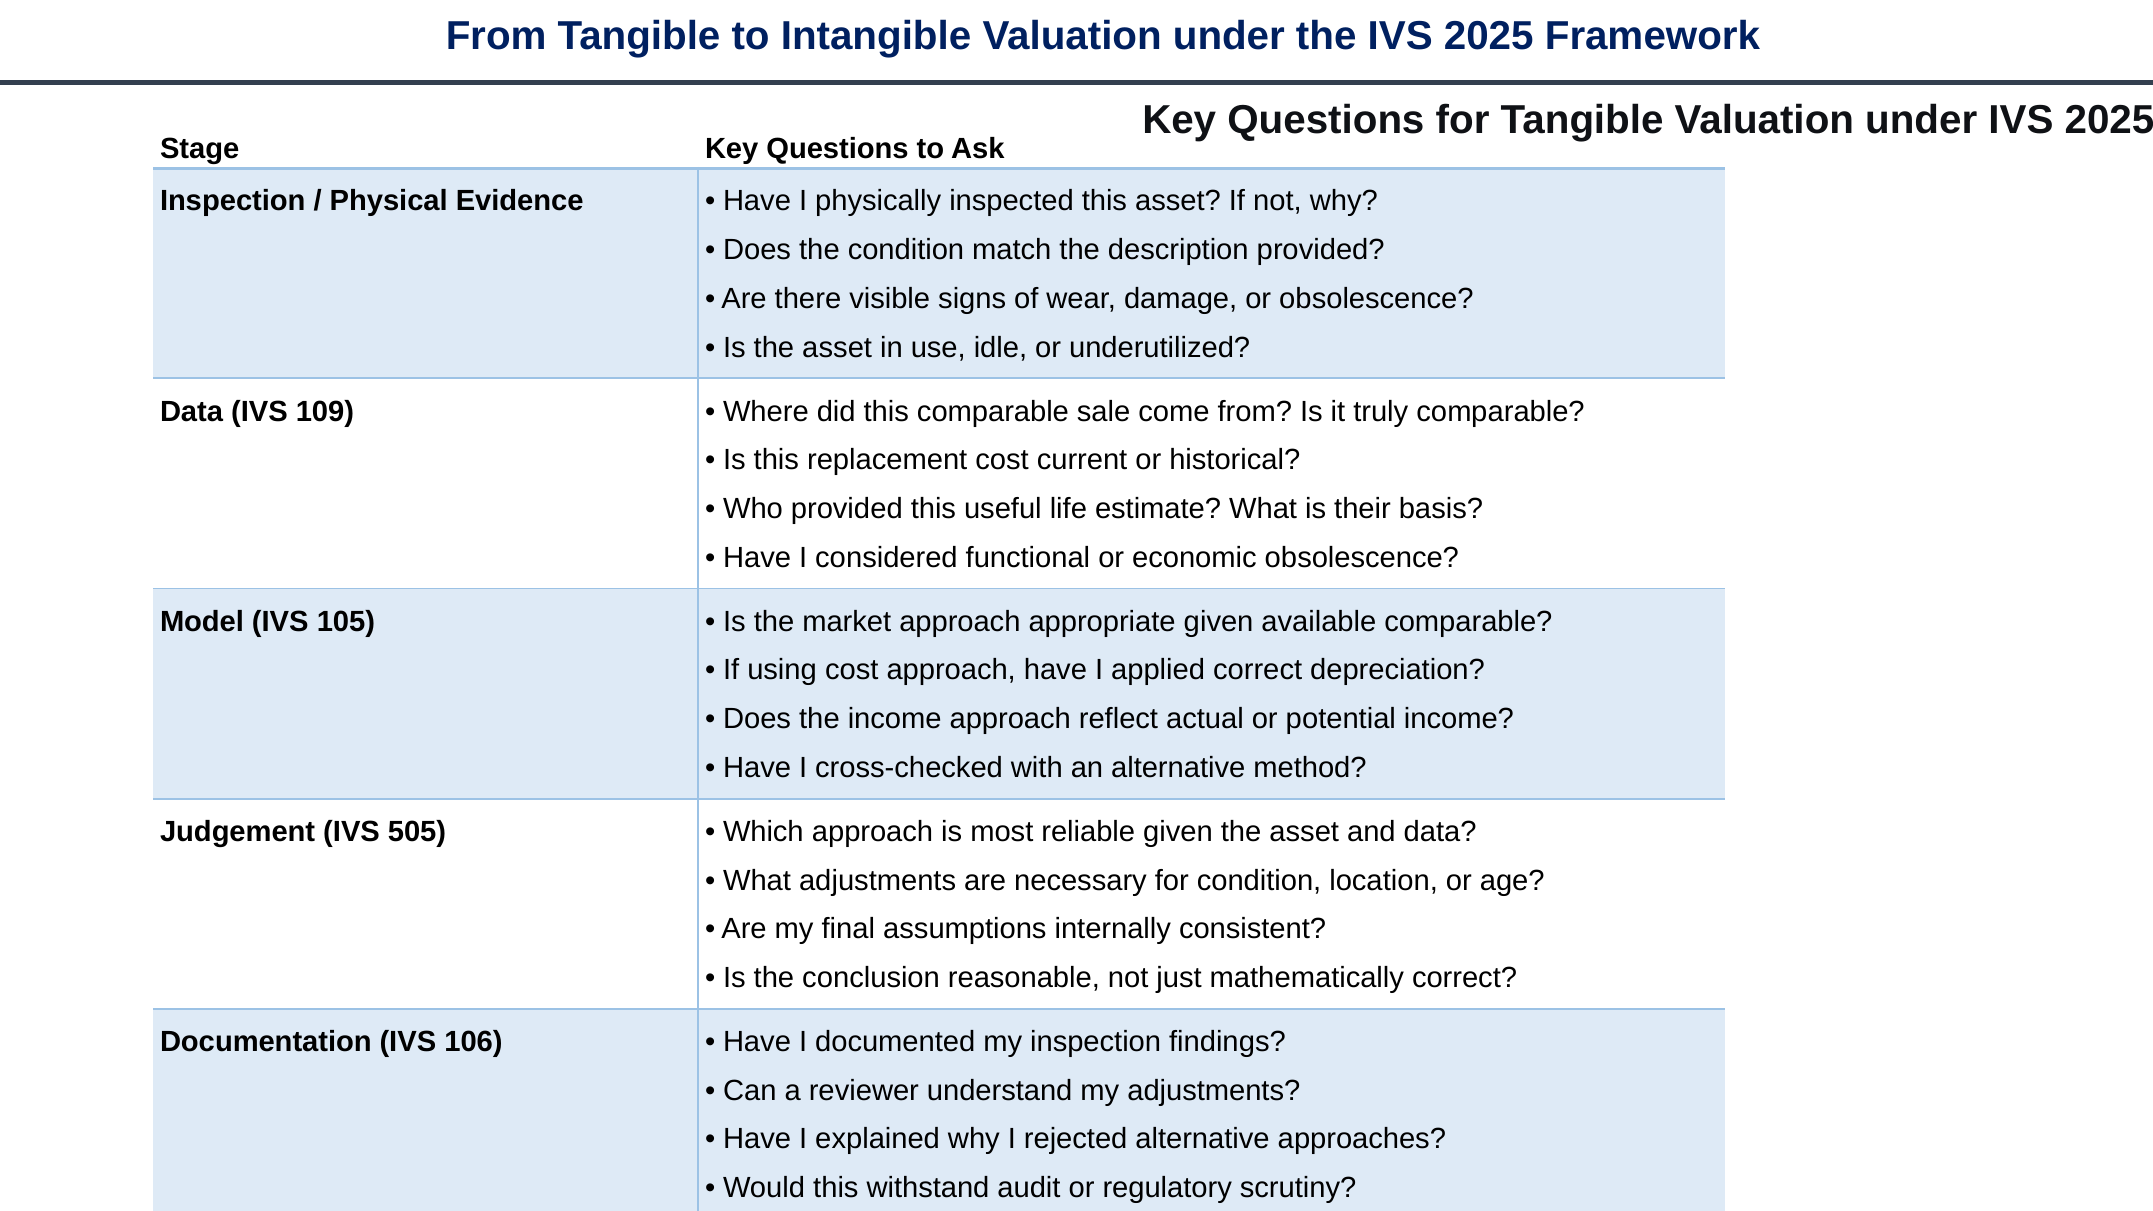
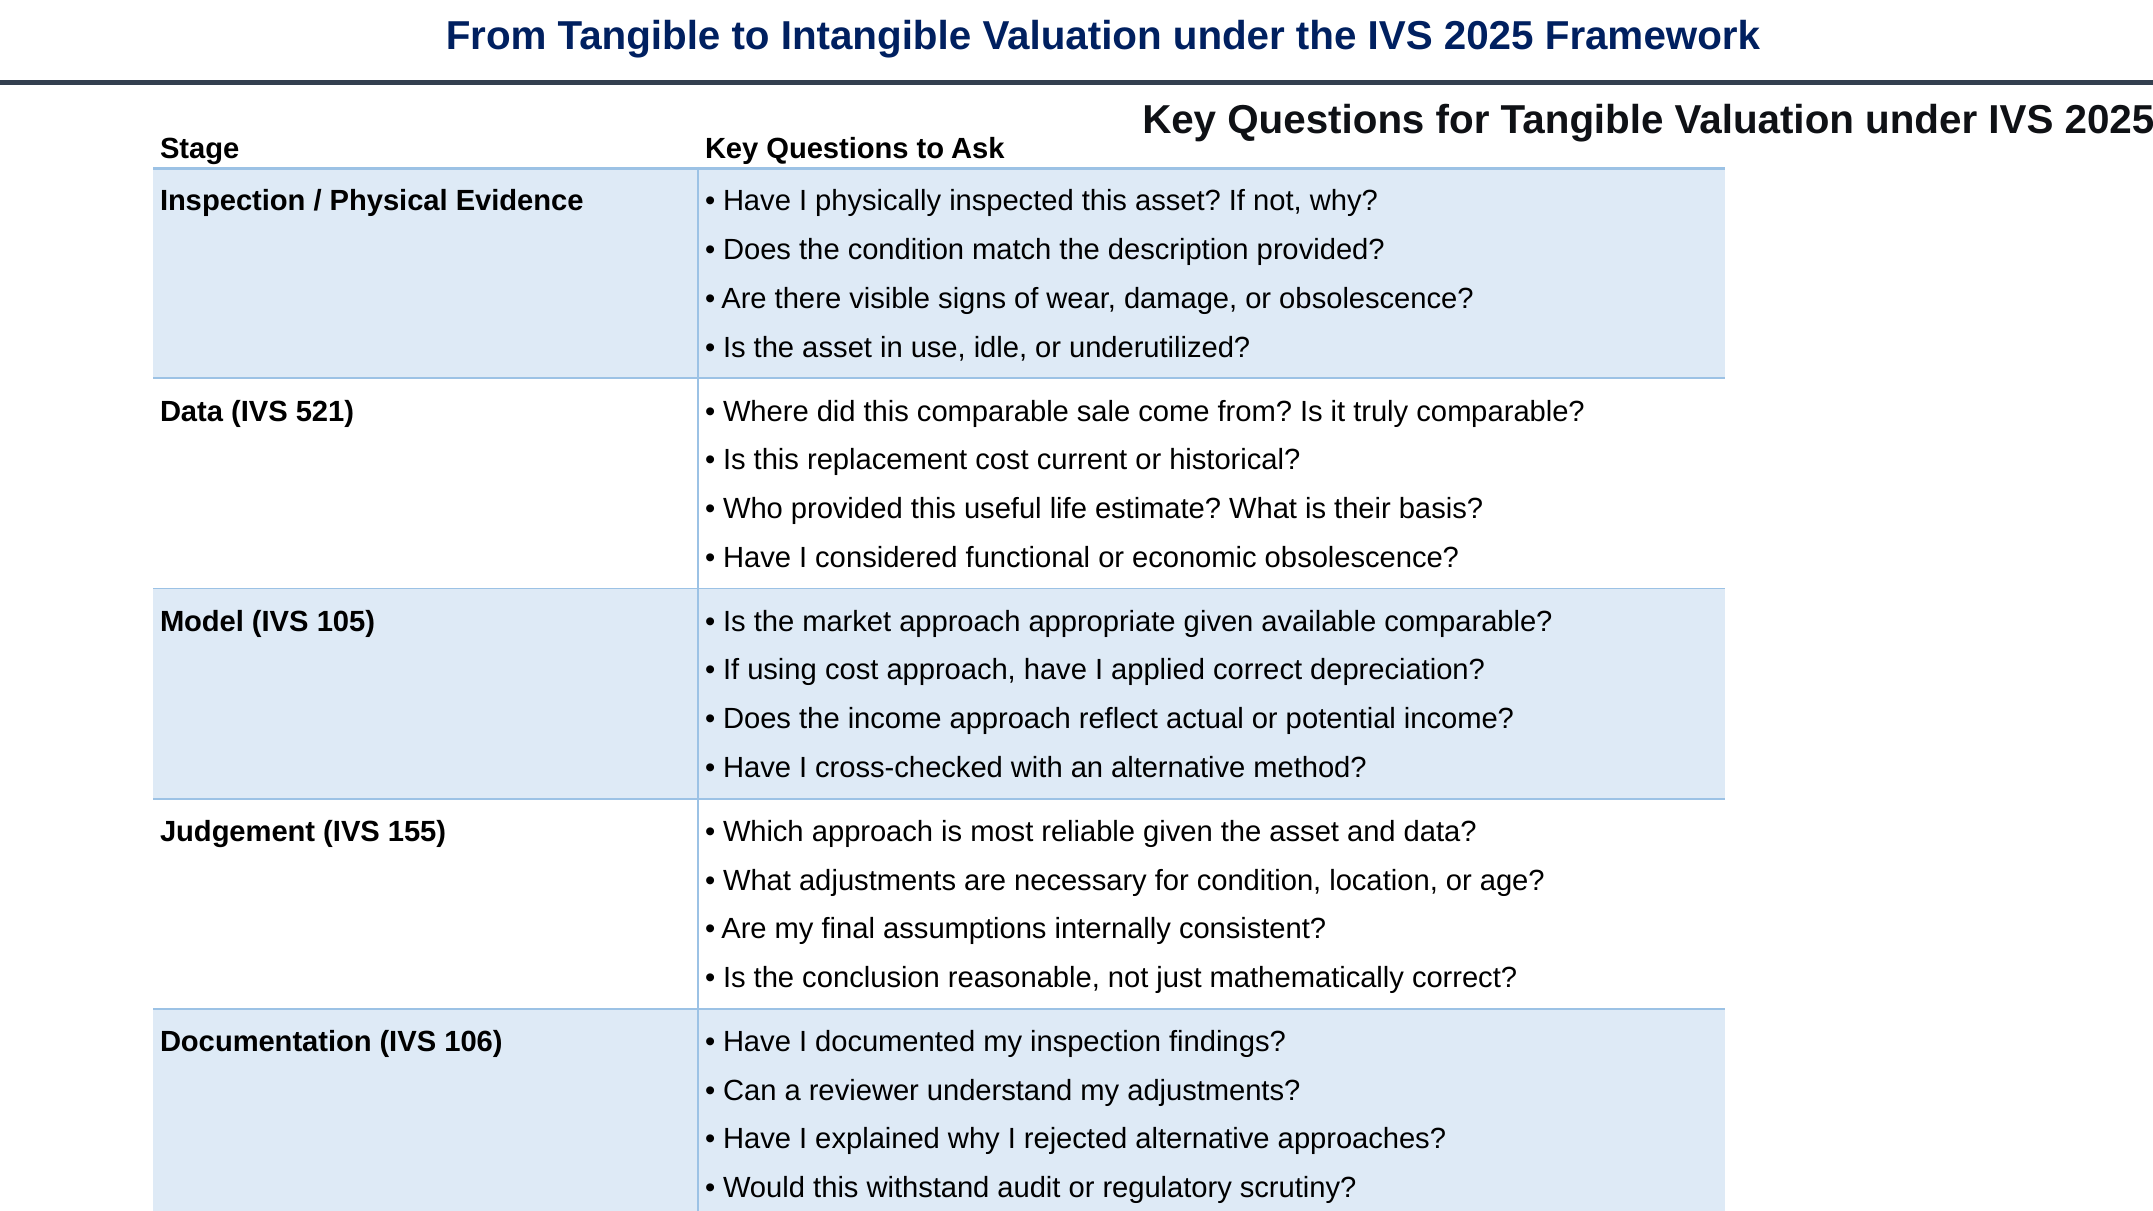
109: 109 -> 521 (325, 411)
505: 505 -> 155 (417, 832)
